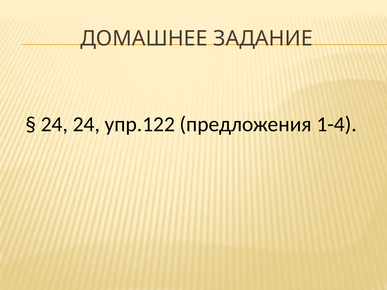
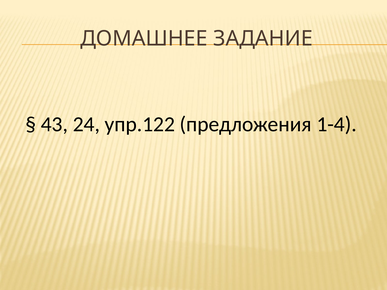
24: 24 -> 43 (54, 124)
